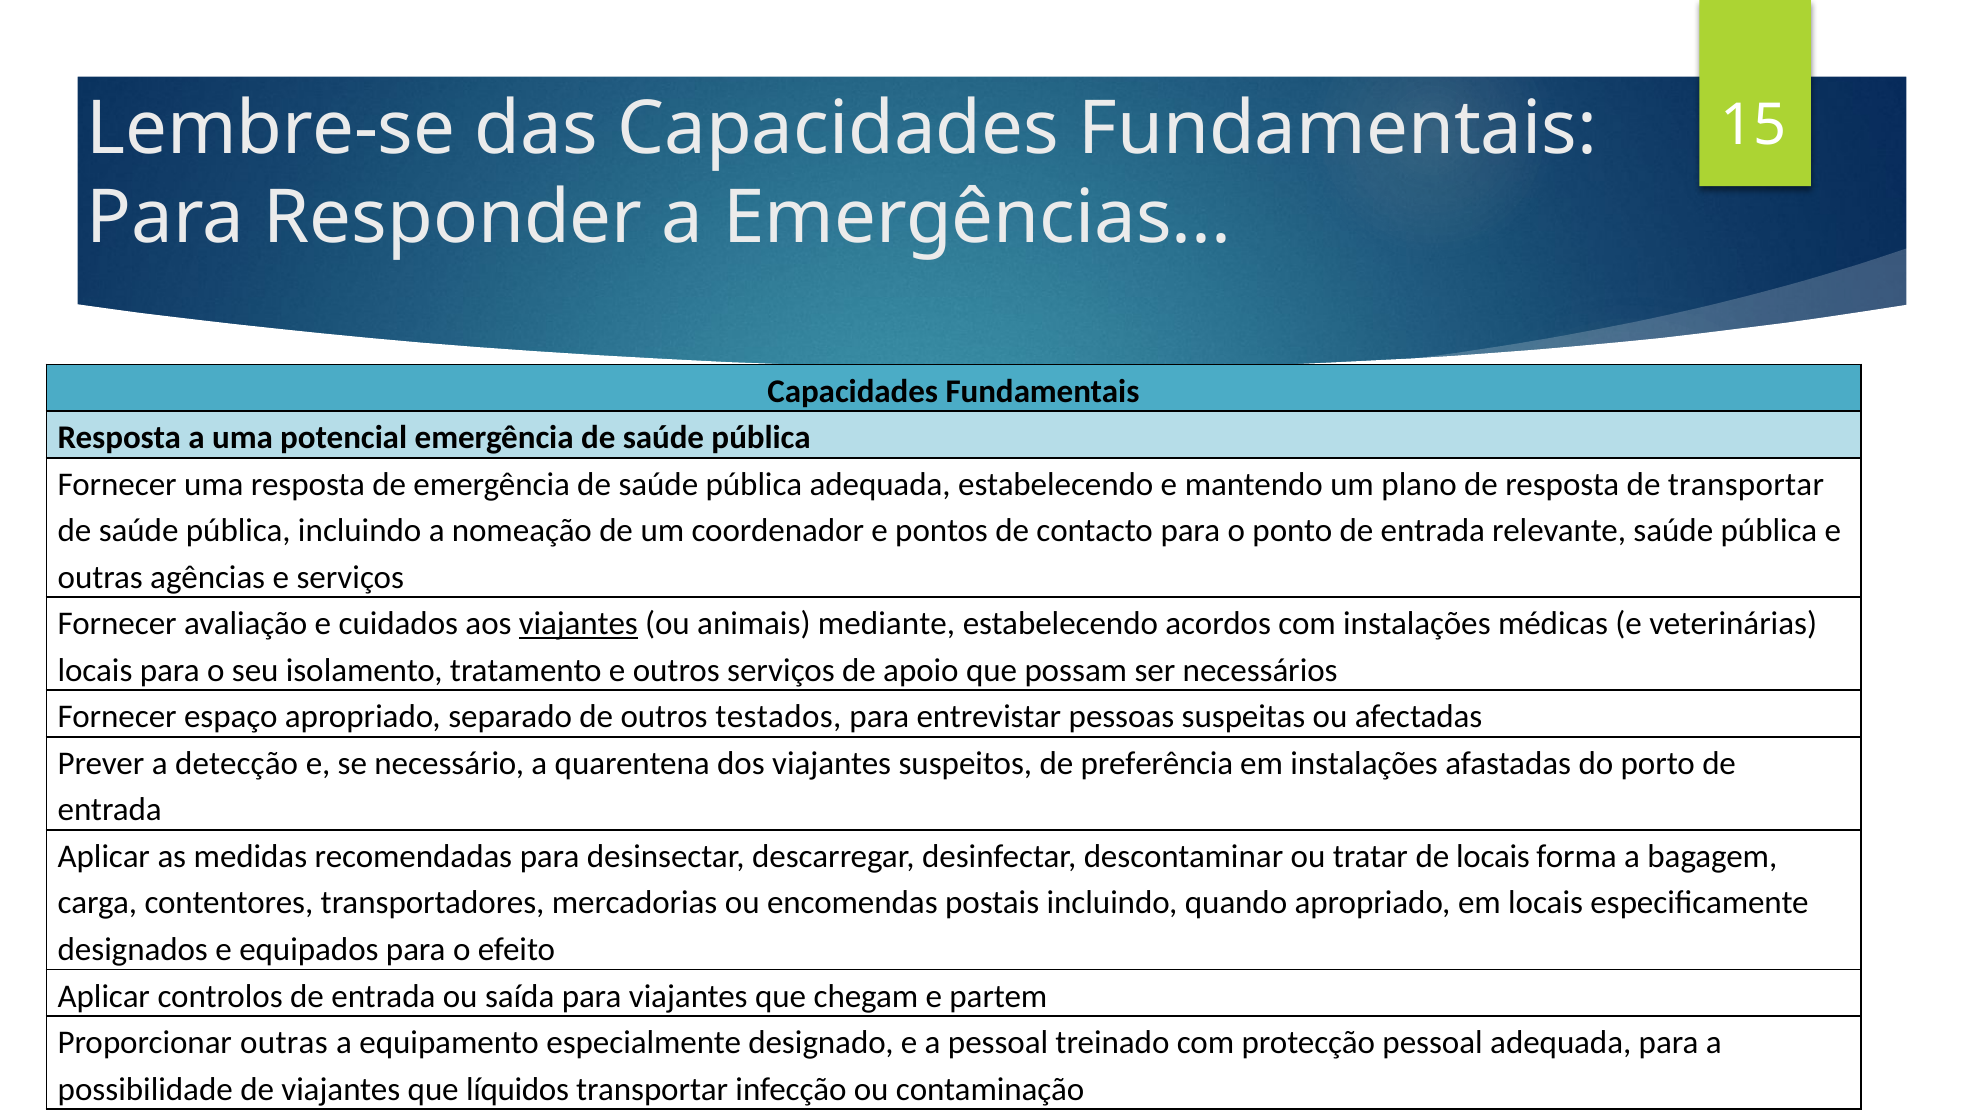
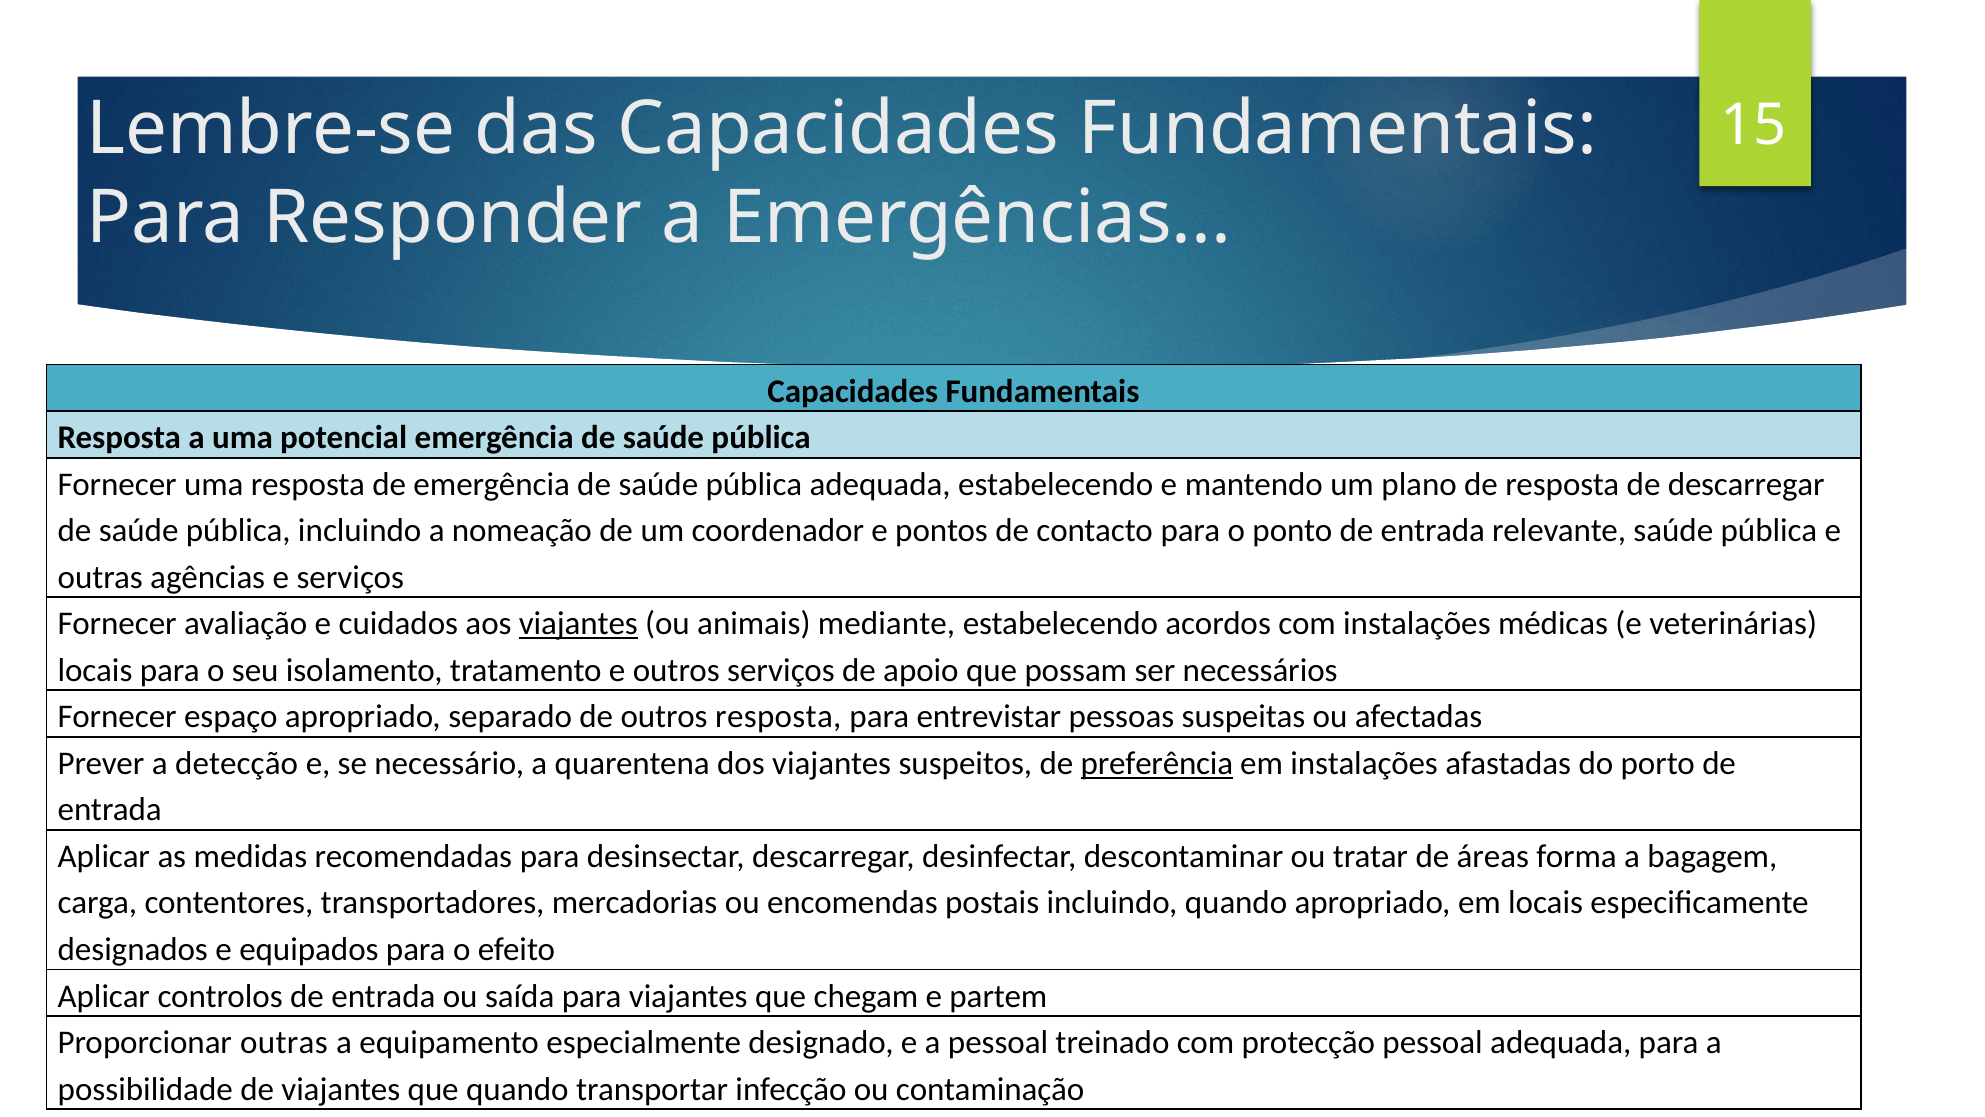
de transportar: transportar -> descarregar (1746, 484)
outros testados: testados -> resposta (778, 717)
preferência underline: none -> present (1157, 763)
de locais: locais -> áreas (1493, 856)
que líquidos: líquidos -> quando (517, 1089)
